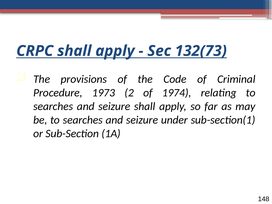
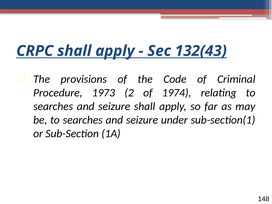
132(73: 132(73 -> 132(43 (201, 51)
